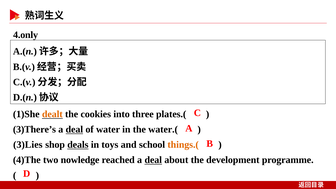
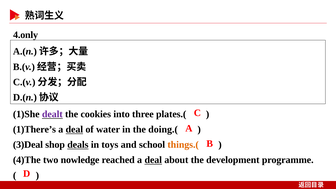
dealt colour: orange -> purple (52, 114)
3)There’s: 3)There’s -> 1)There’s (34, 129)
water.(: water.( -> doing.( (163, 129)
3)Lies: 3)Lies -> 3)Deal (28, 145)
